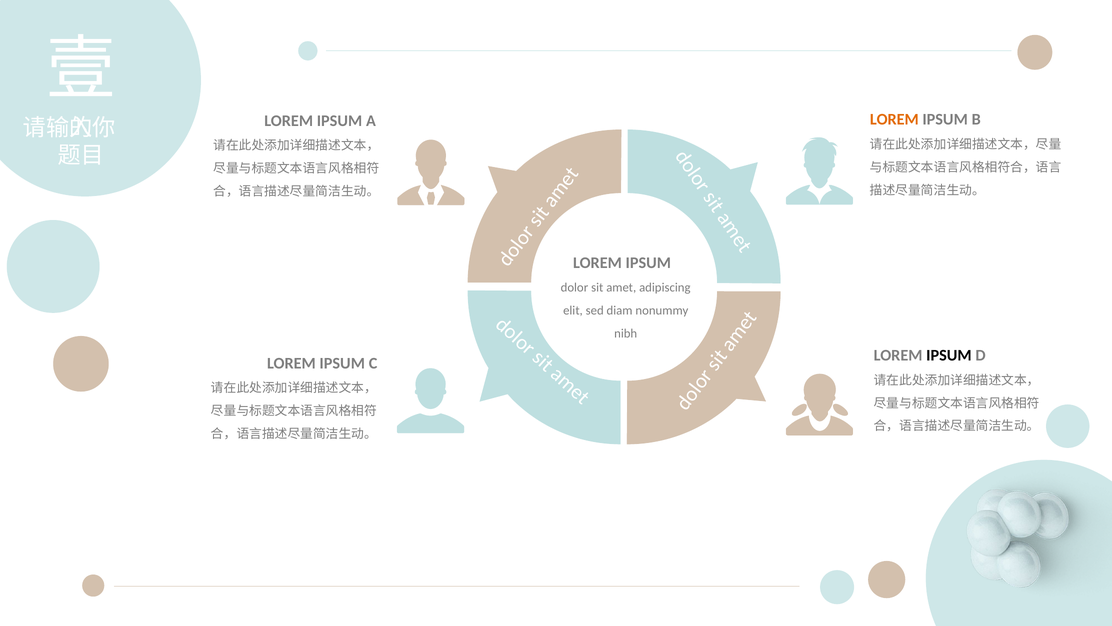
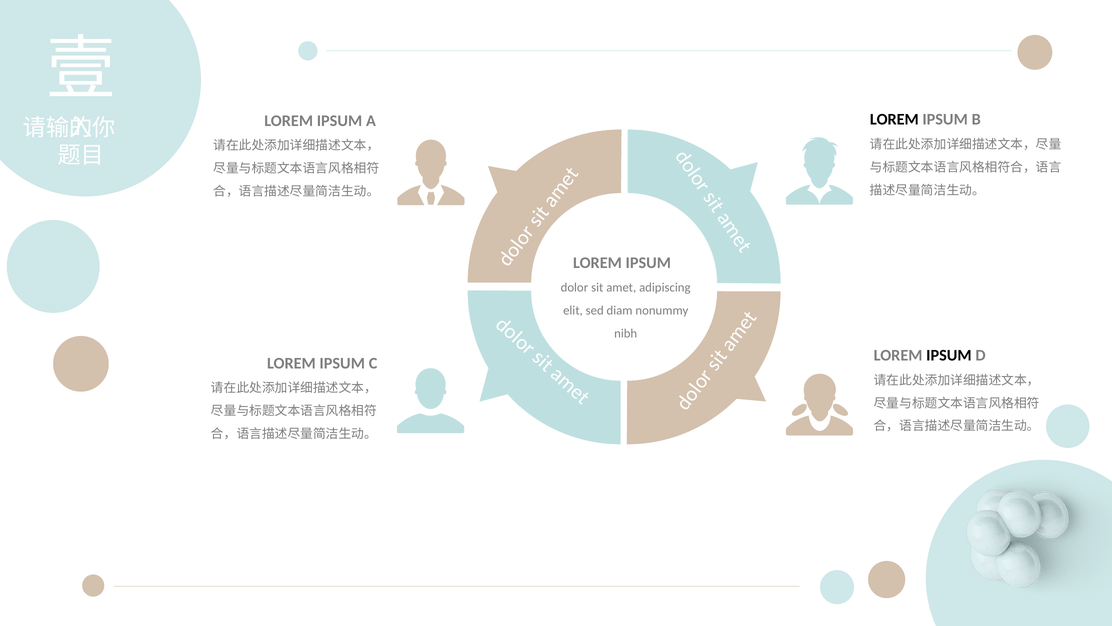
LOREM colour: orange -> black (894, 120)
